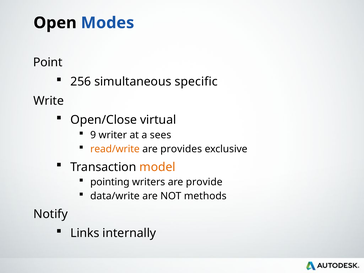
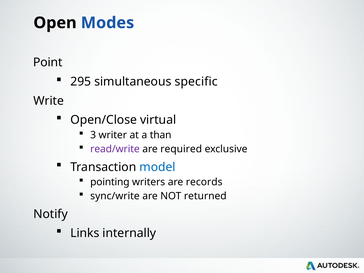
256: 256 -> 295 (81, 82)
9: 9 -> 3 (93, 135)
sees: sees -> than (161, 135)
read/write colour: orange -> purple (115, 149)
provides: provides -> required (181, 149)
model colour: orange -> blue (158, 167)
provide: provide -> records (204, 182)
data/write: data/write -> sync/write (115, 196)
methods: methods -> returned (205, 196)
